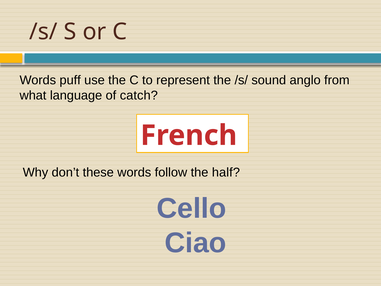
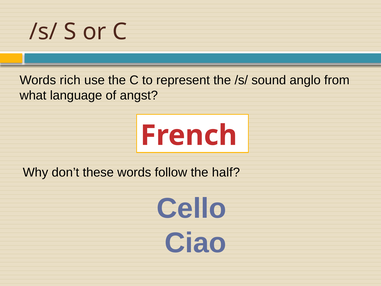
puff: puff -> rich (70, 80)
catch: catch -> angst (139, 95)
